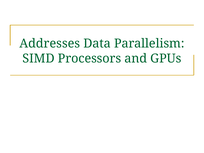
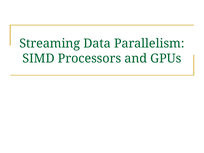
Addresses: Addresses -> Streaming (50, 44)
